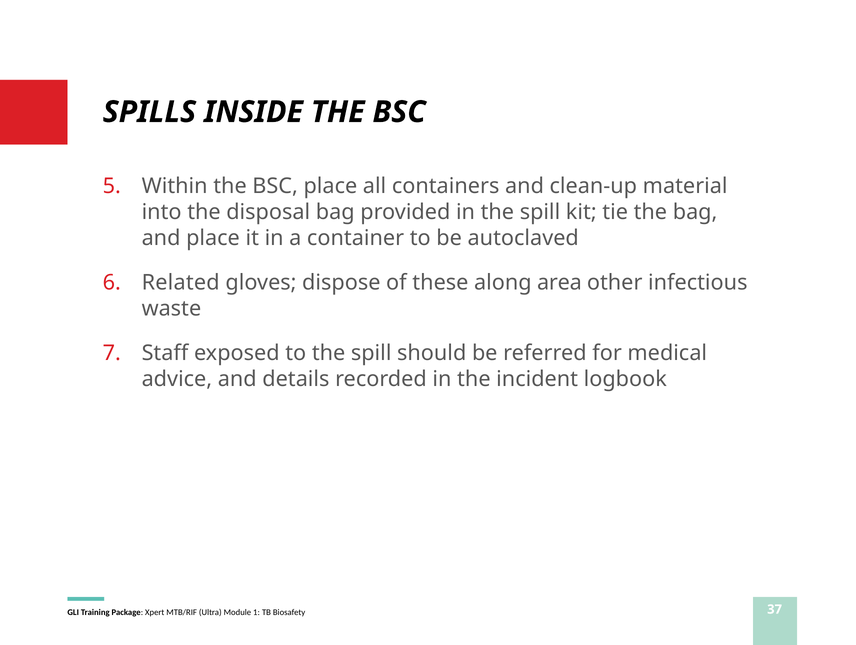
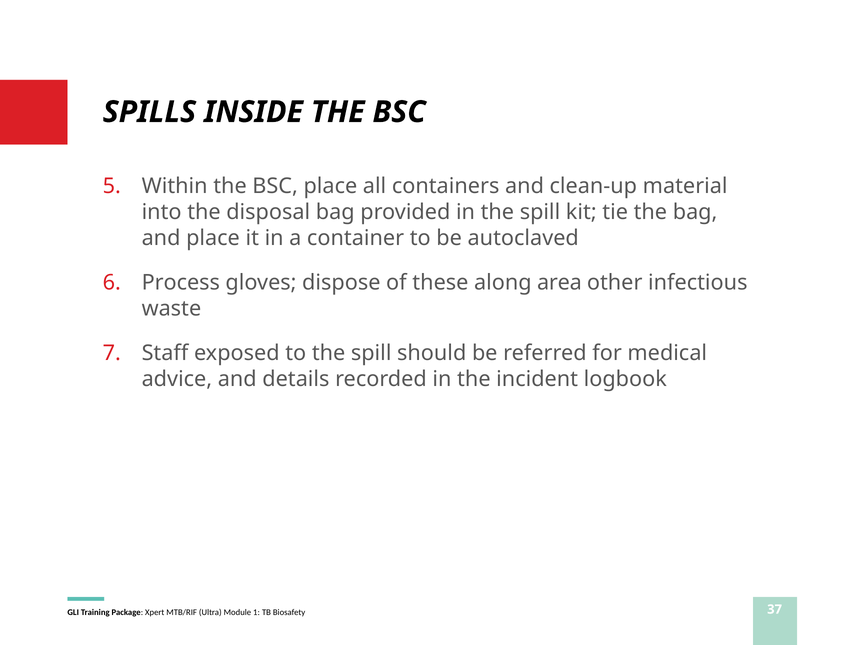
Related: Related -> Process (181, 282)
